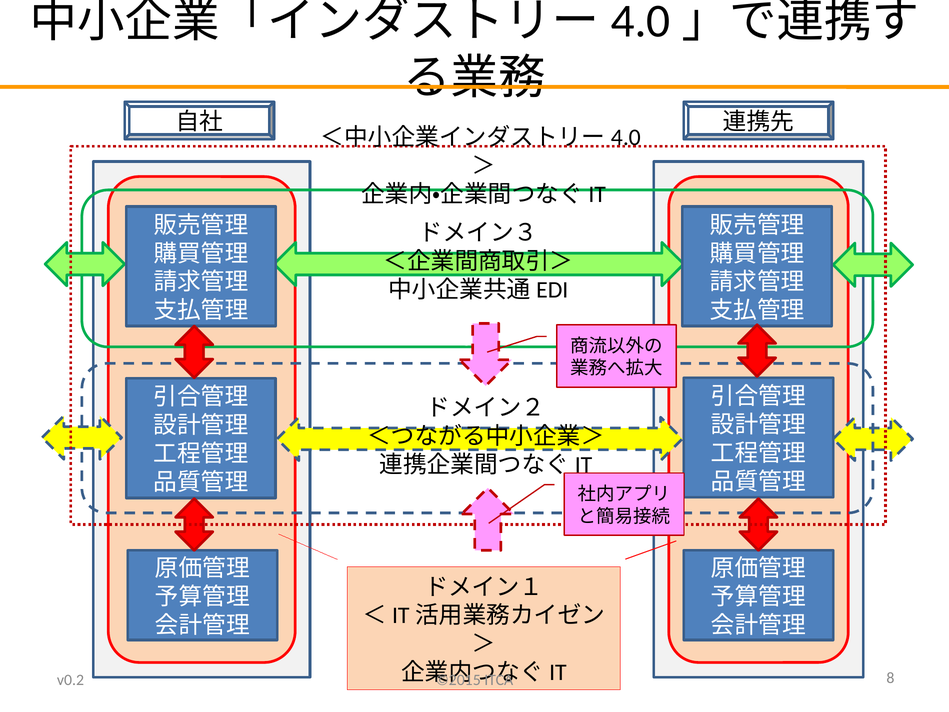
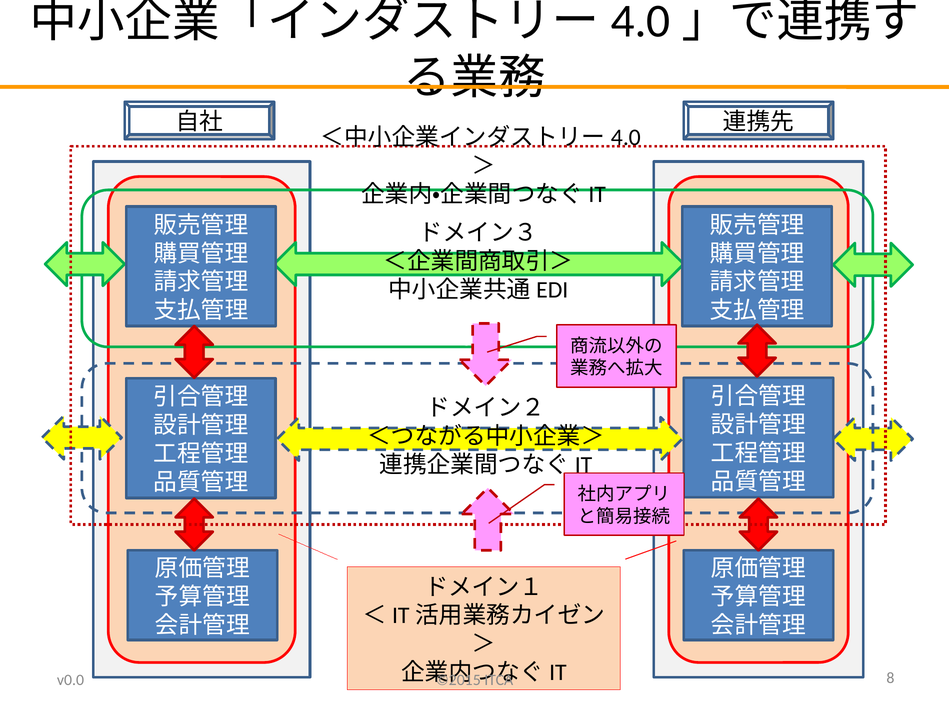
v0.2: v0.2 -> v0.0 (70, 680)
